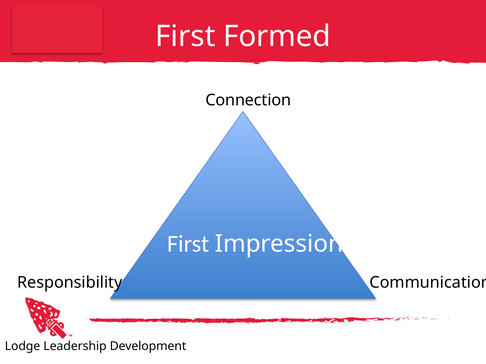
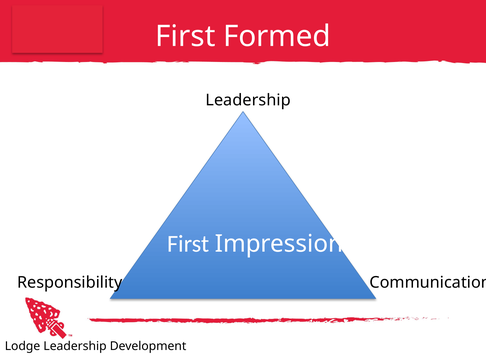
Connection: Connection -> Leadership (248, 100)
